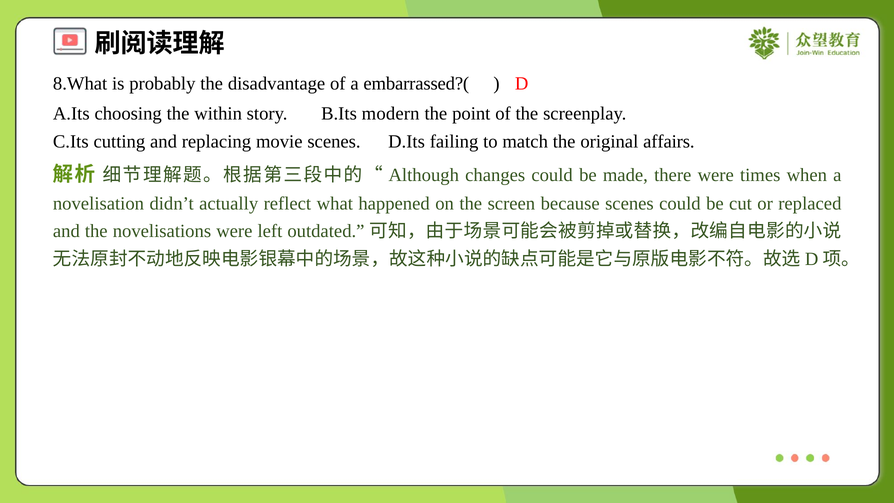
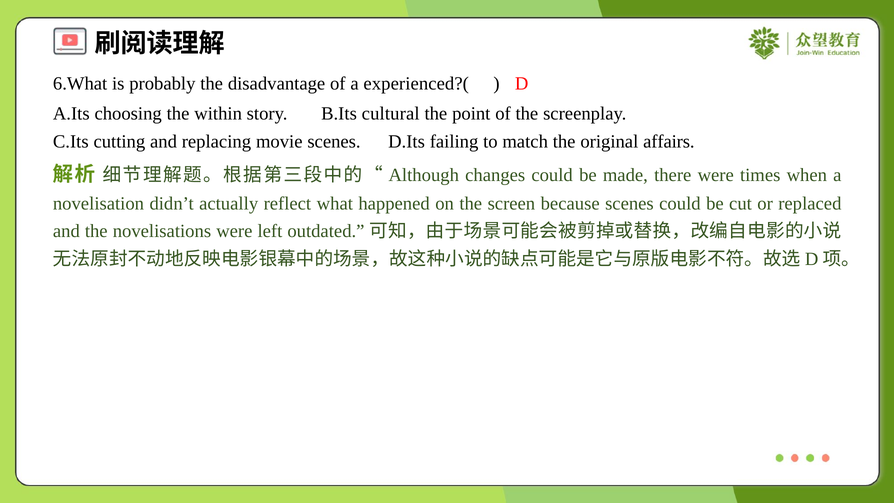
8.What: 8.What -> 6.What (80, 84)
embarrassed?(: embarrassed?( -> experienced?( (416, 84)
modern: modern -> cultural (391, 114)
